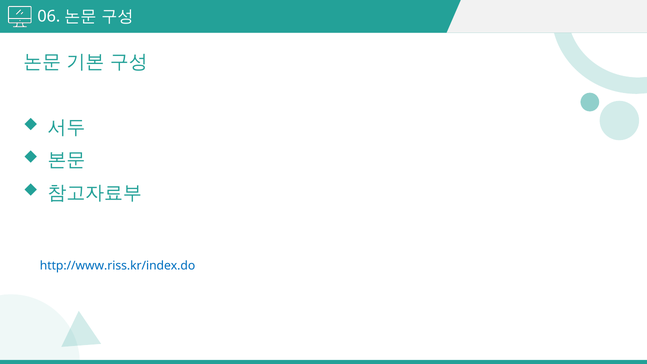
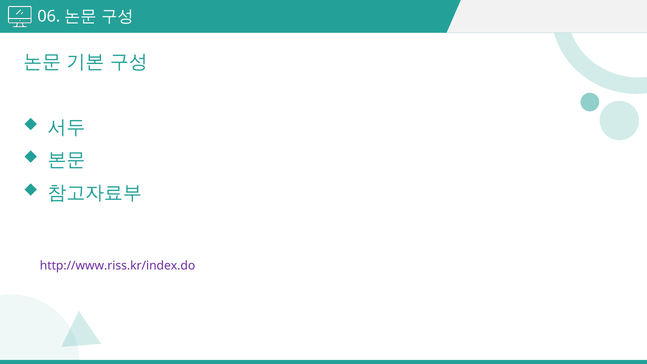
http://www.riss.kr/index.do colour: blue -> purple (118, 266)
